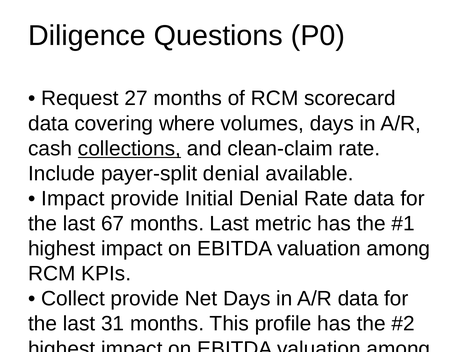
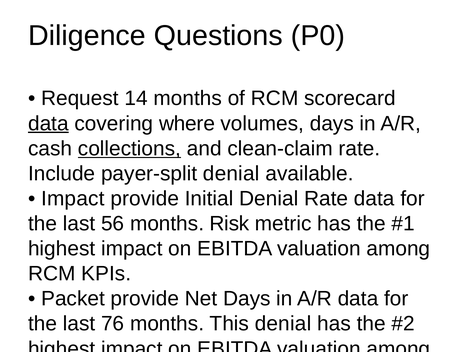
27: 27 -> 14 (136, 98)
data underline: none -> present (48, 123)
67: 67 -> 56 (113, 223)
months Last: Last -> Risk (229, 223)
Collect: Collect -> Packet (73, 299)
31: 31 -> 76 (113, 324)
This profile: profile -> denial (283, 324)
